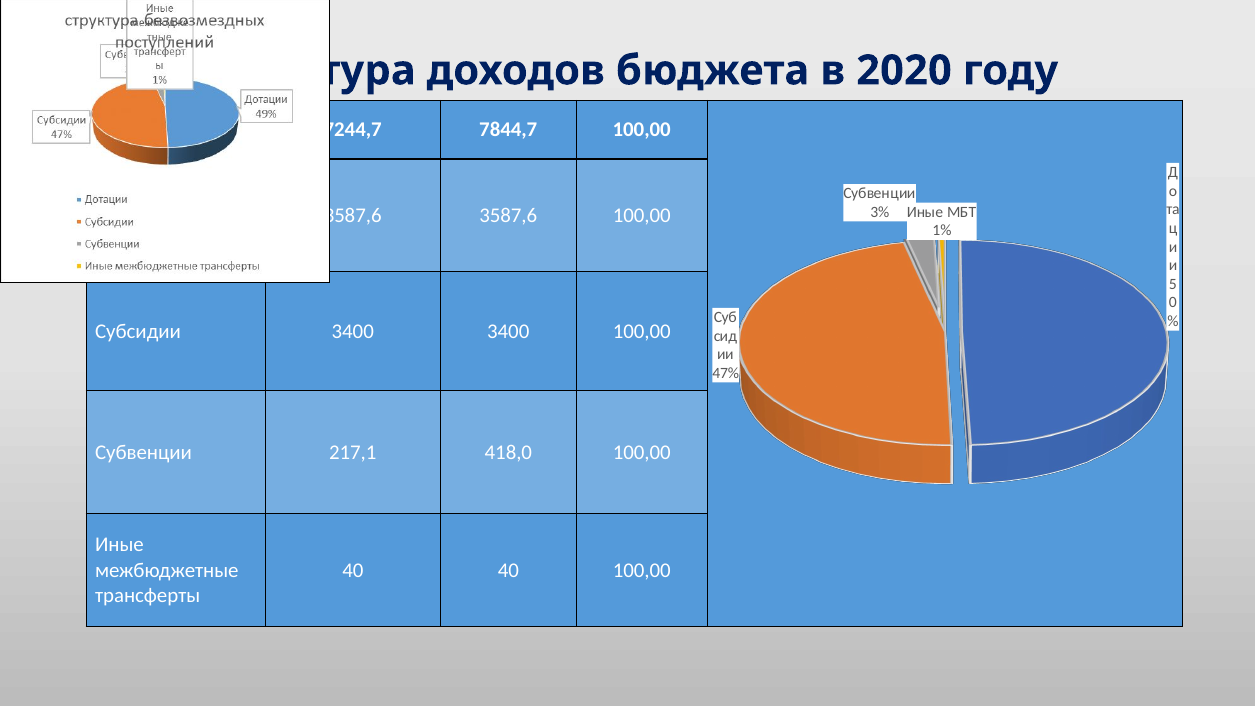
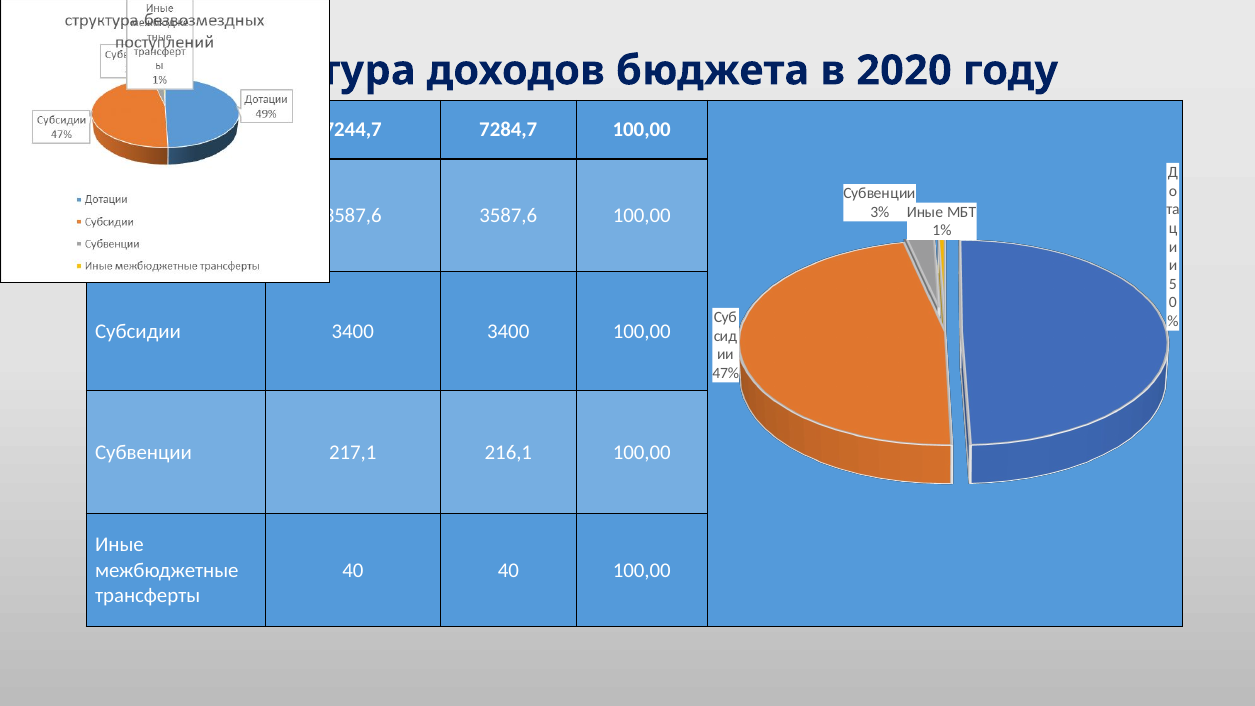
7844,7: 7844,7 -> 7284,7 (508, 130)
418,0: 418,0 -> 216,1 (508, 452)
